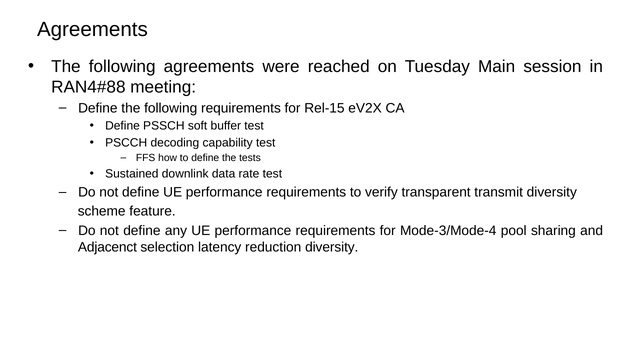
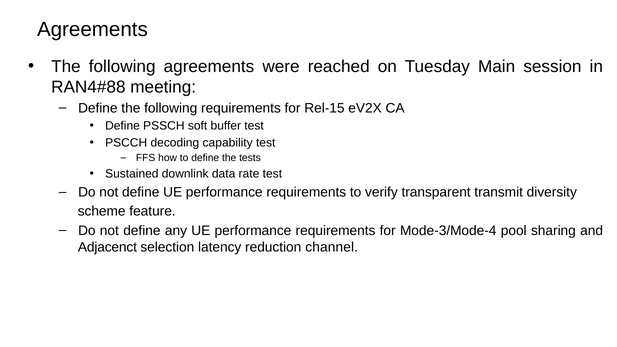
reduction diversity: diversity -> channel (332, 247)
